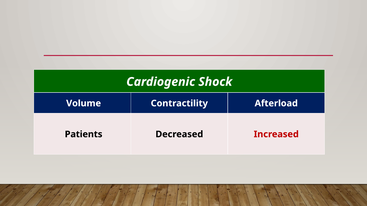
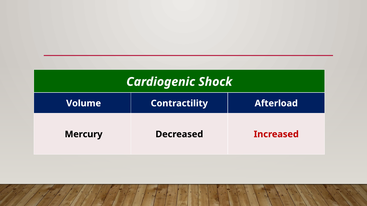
Patients: Patients -> Mercury (84, 135)
